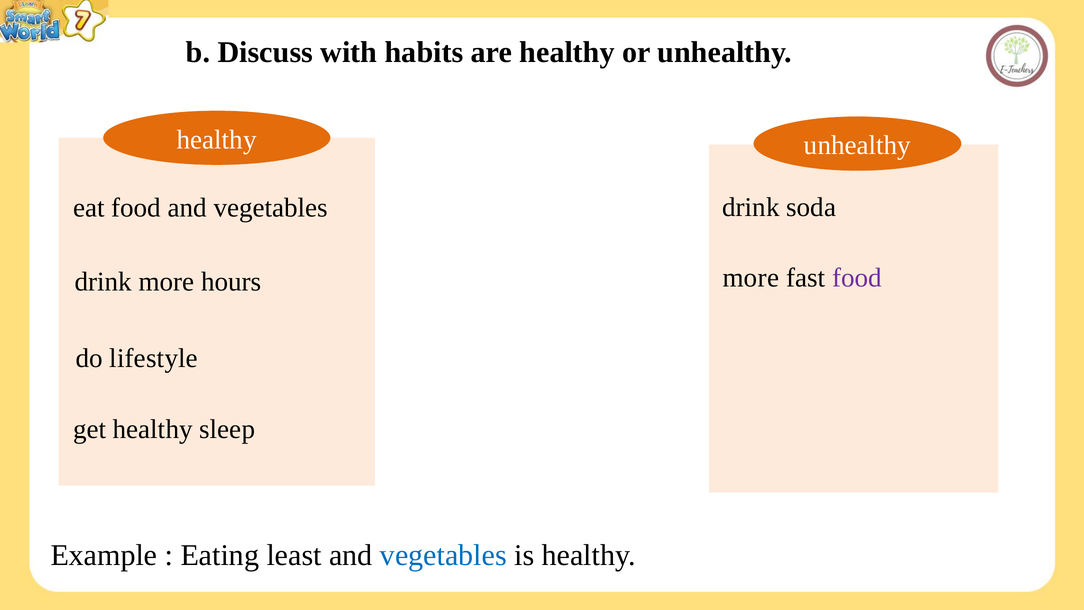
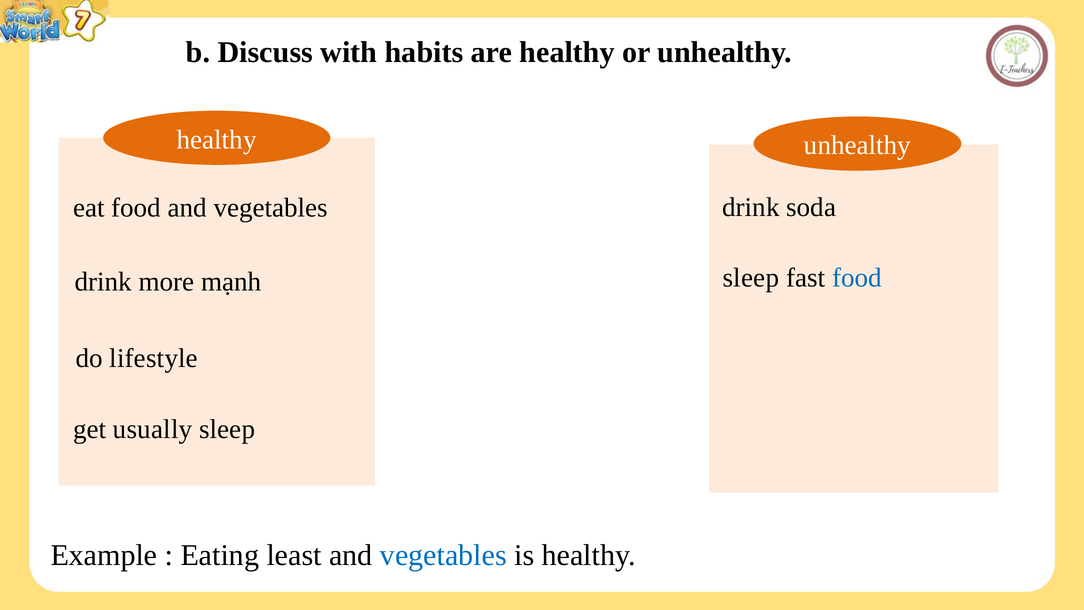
more: more -> sleep (751, 278)
food colour: purple -> blue (857, 278)
hours: hours -> mạnh (231, 282)
get healthy: healthy -> usually (153, 429)
